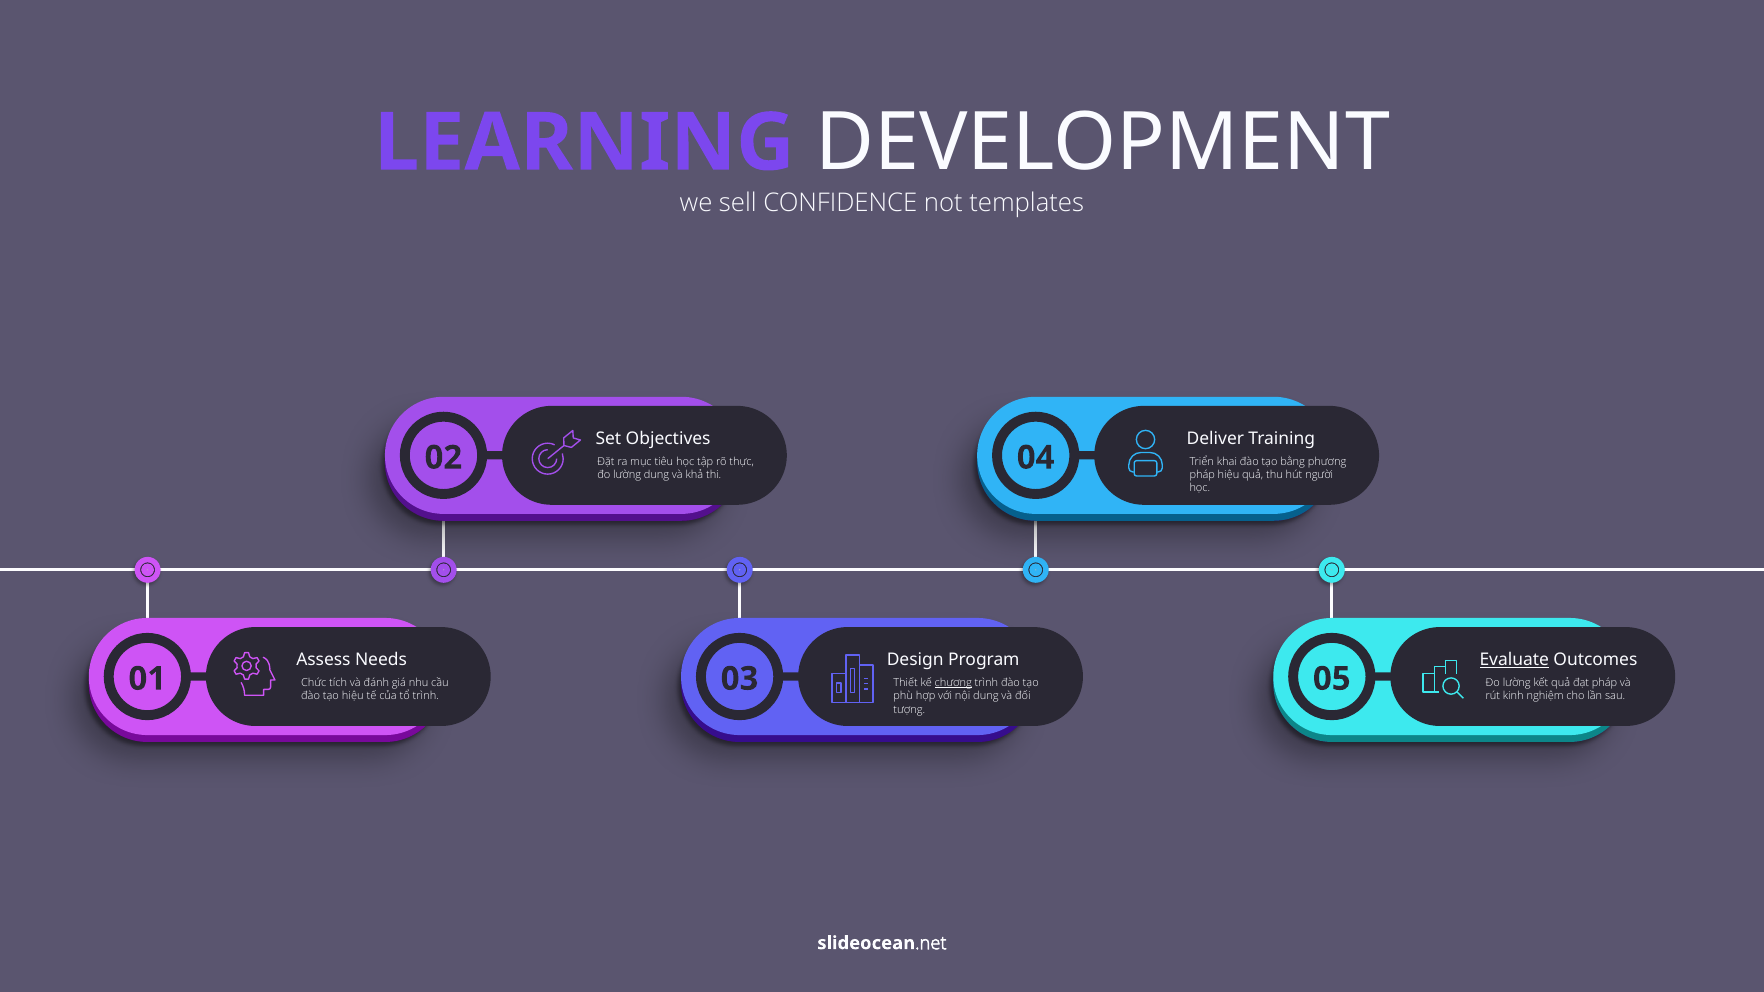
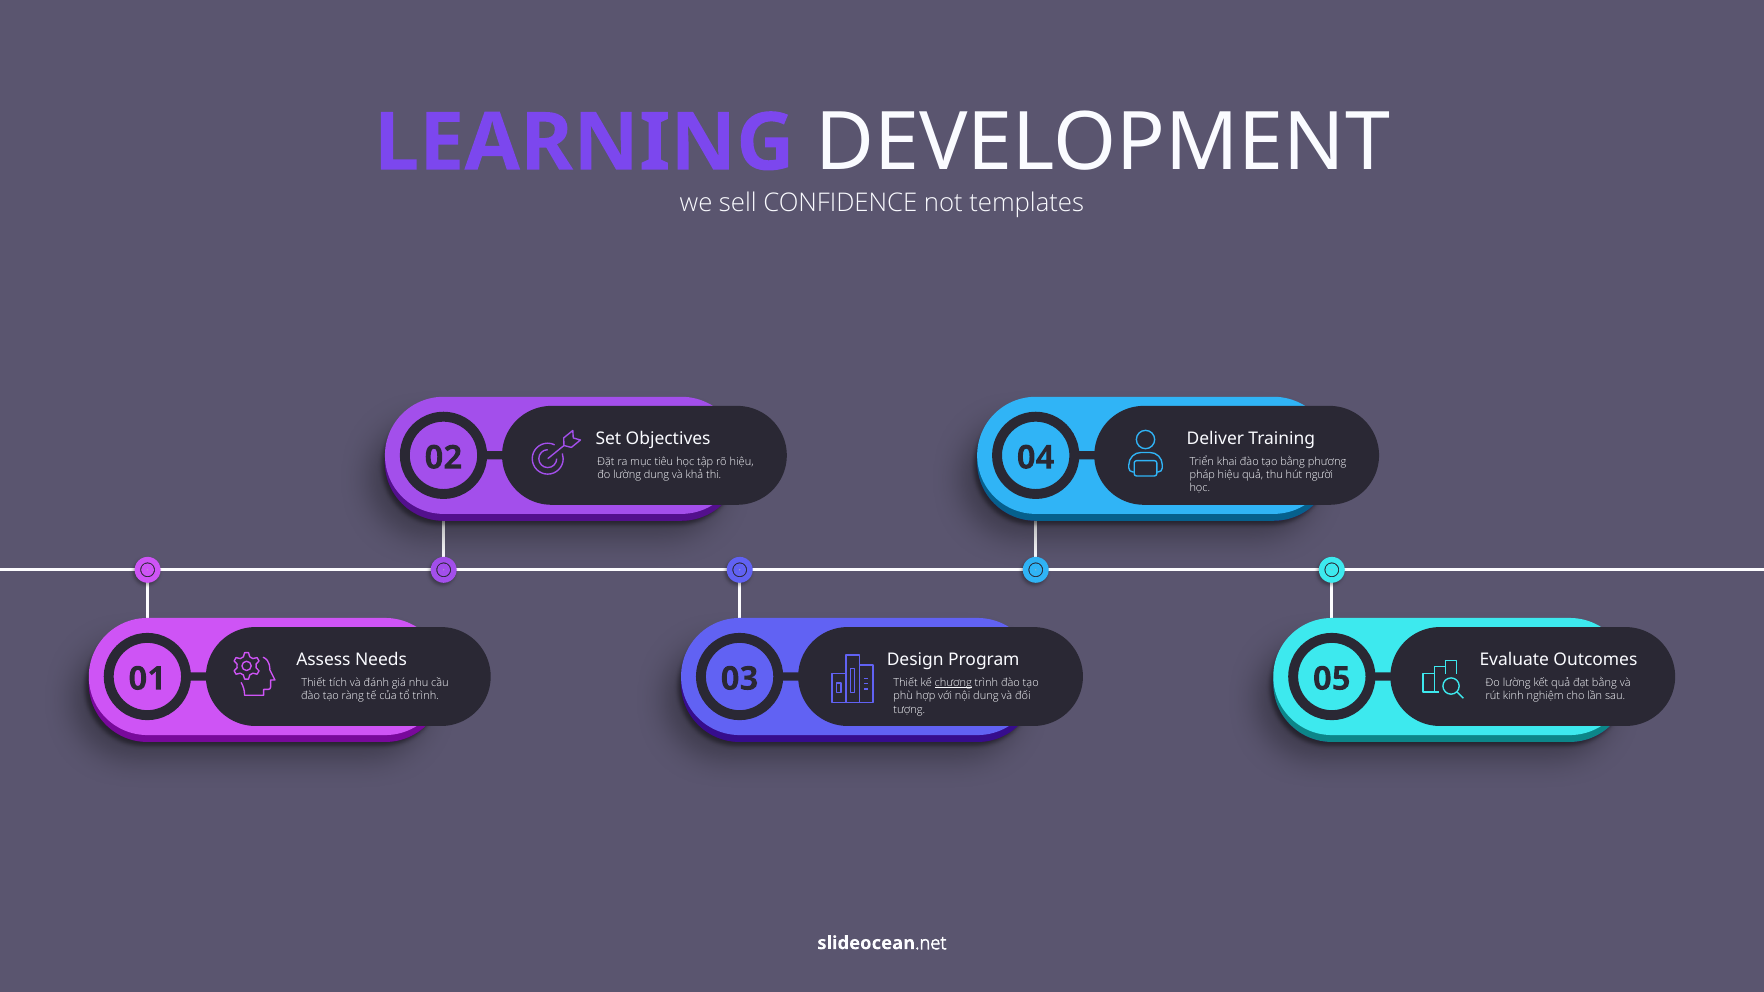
rõ thực: thực -> hiệu (742, 462)
Evaluate underline: present -> none (1514, 660)
Chức: Chức -> Thiết (314, 683)
đạt pháp: pháp -> bằng (1604, 683)
tạo hiệu: hiệu -> ràng (353, 696)
